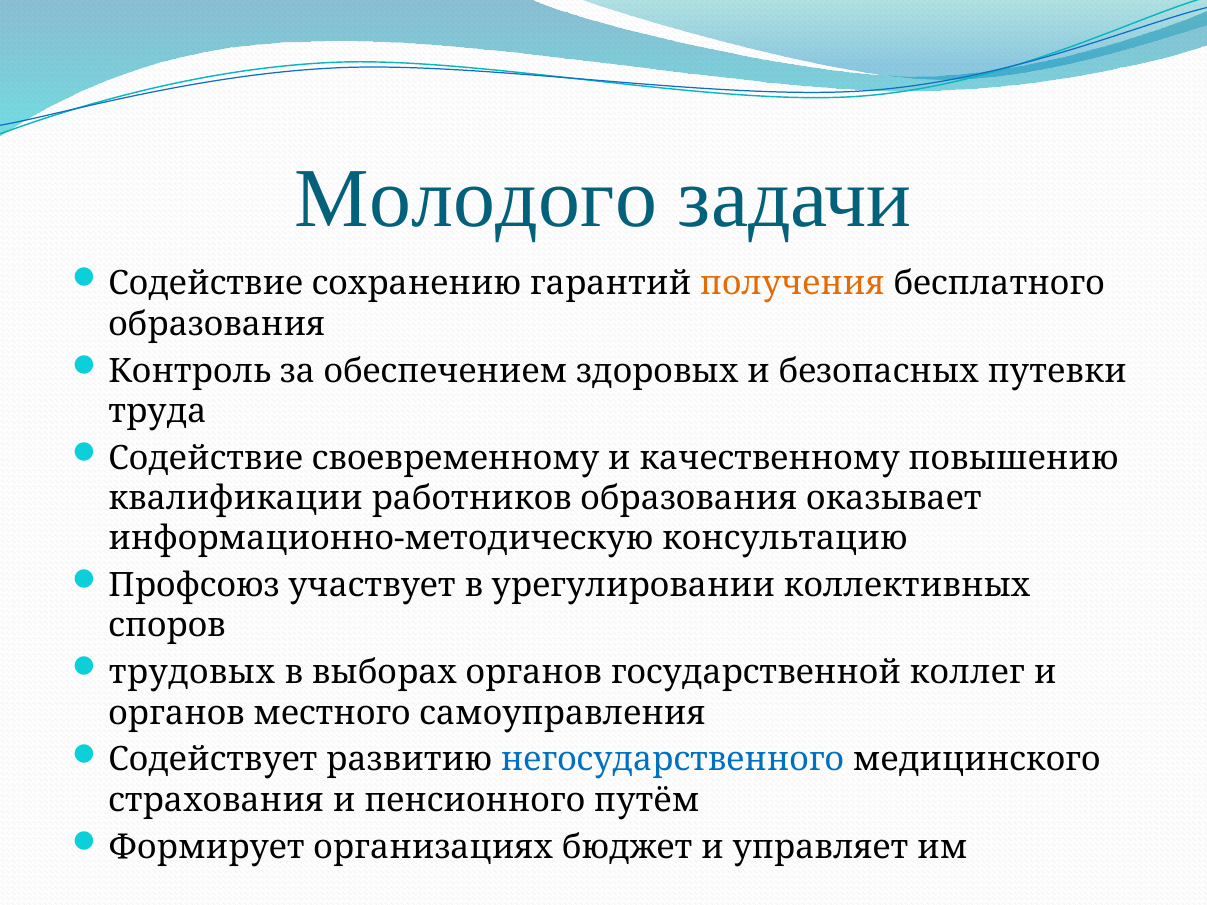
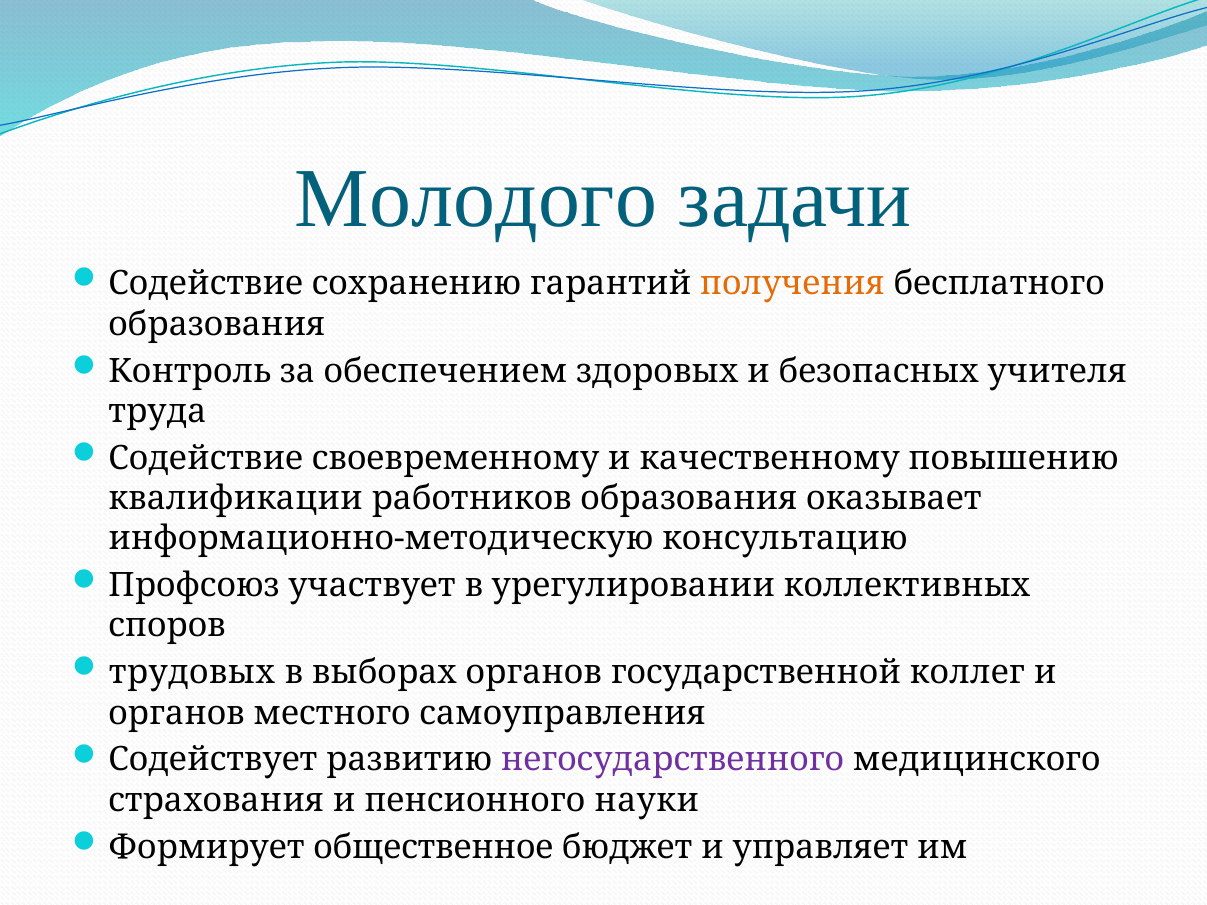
путевки: путевки -> учителя (1057, 371)
негосударственного colour: blue -> purple (673, 760)
путём: путём -> науки (647, 800)
организациях: организациях -> общественное (433, 847)
